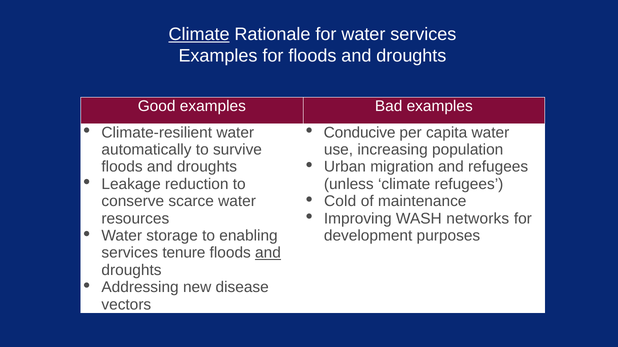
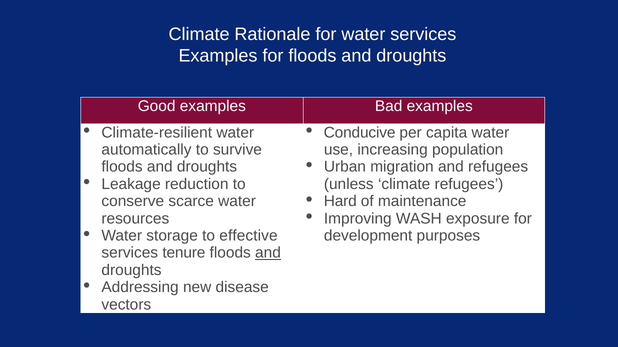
Climate underline: present -> none (199, 34)
Cold: Cold -> Hard (340, 202)
networks: networks -> exposure (478, 219)
enabling: enabling -> effective (248, 236)
